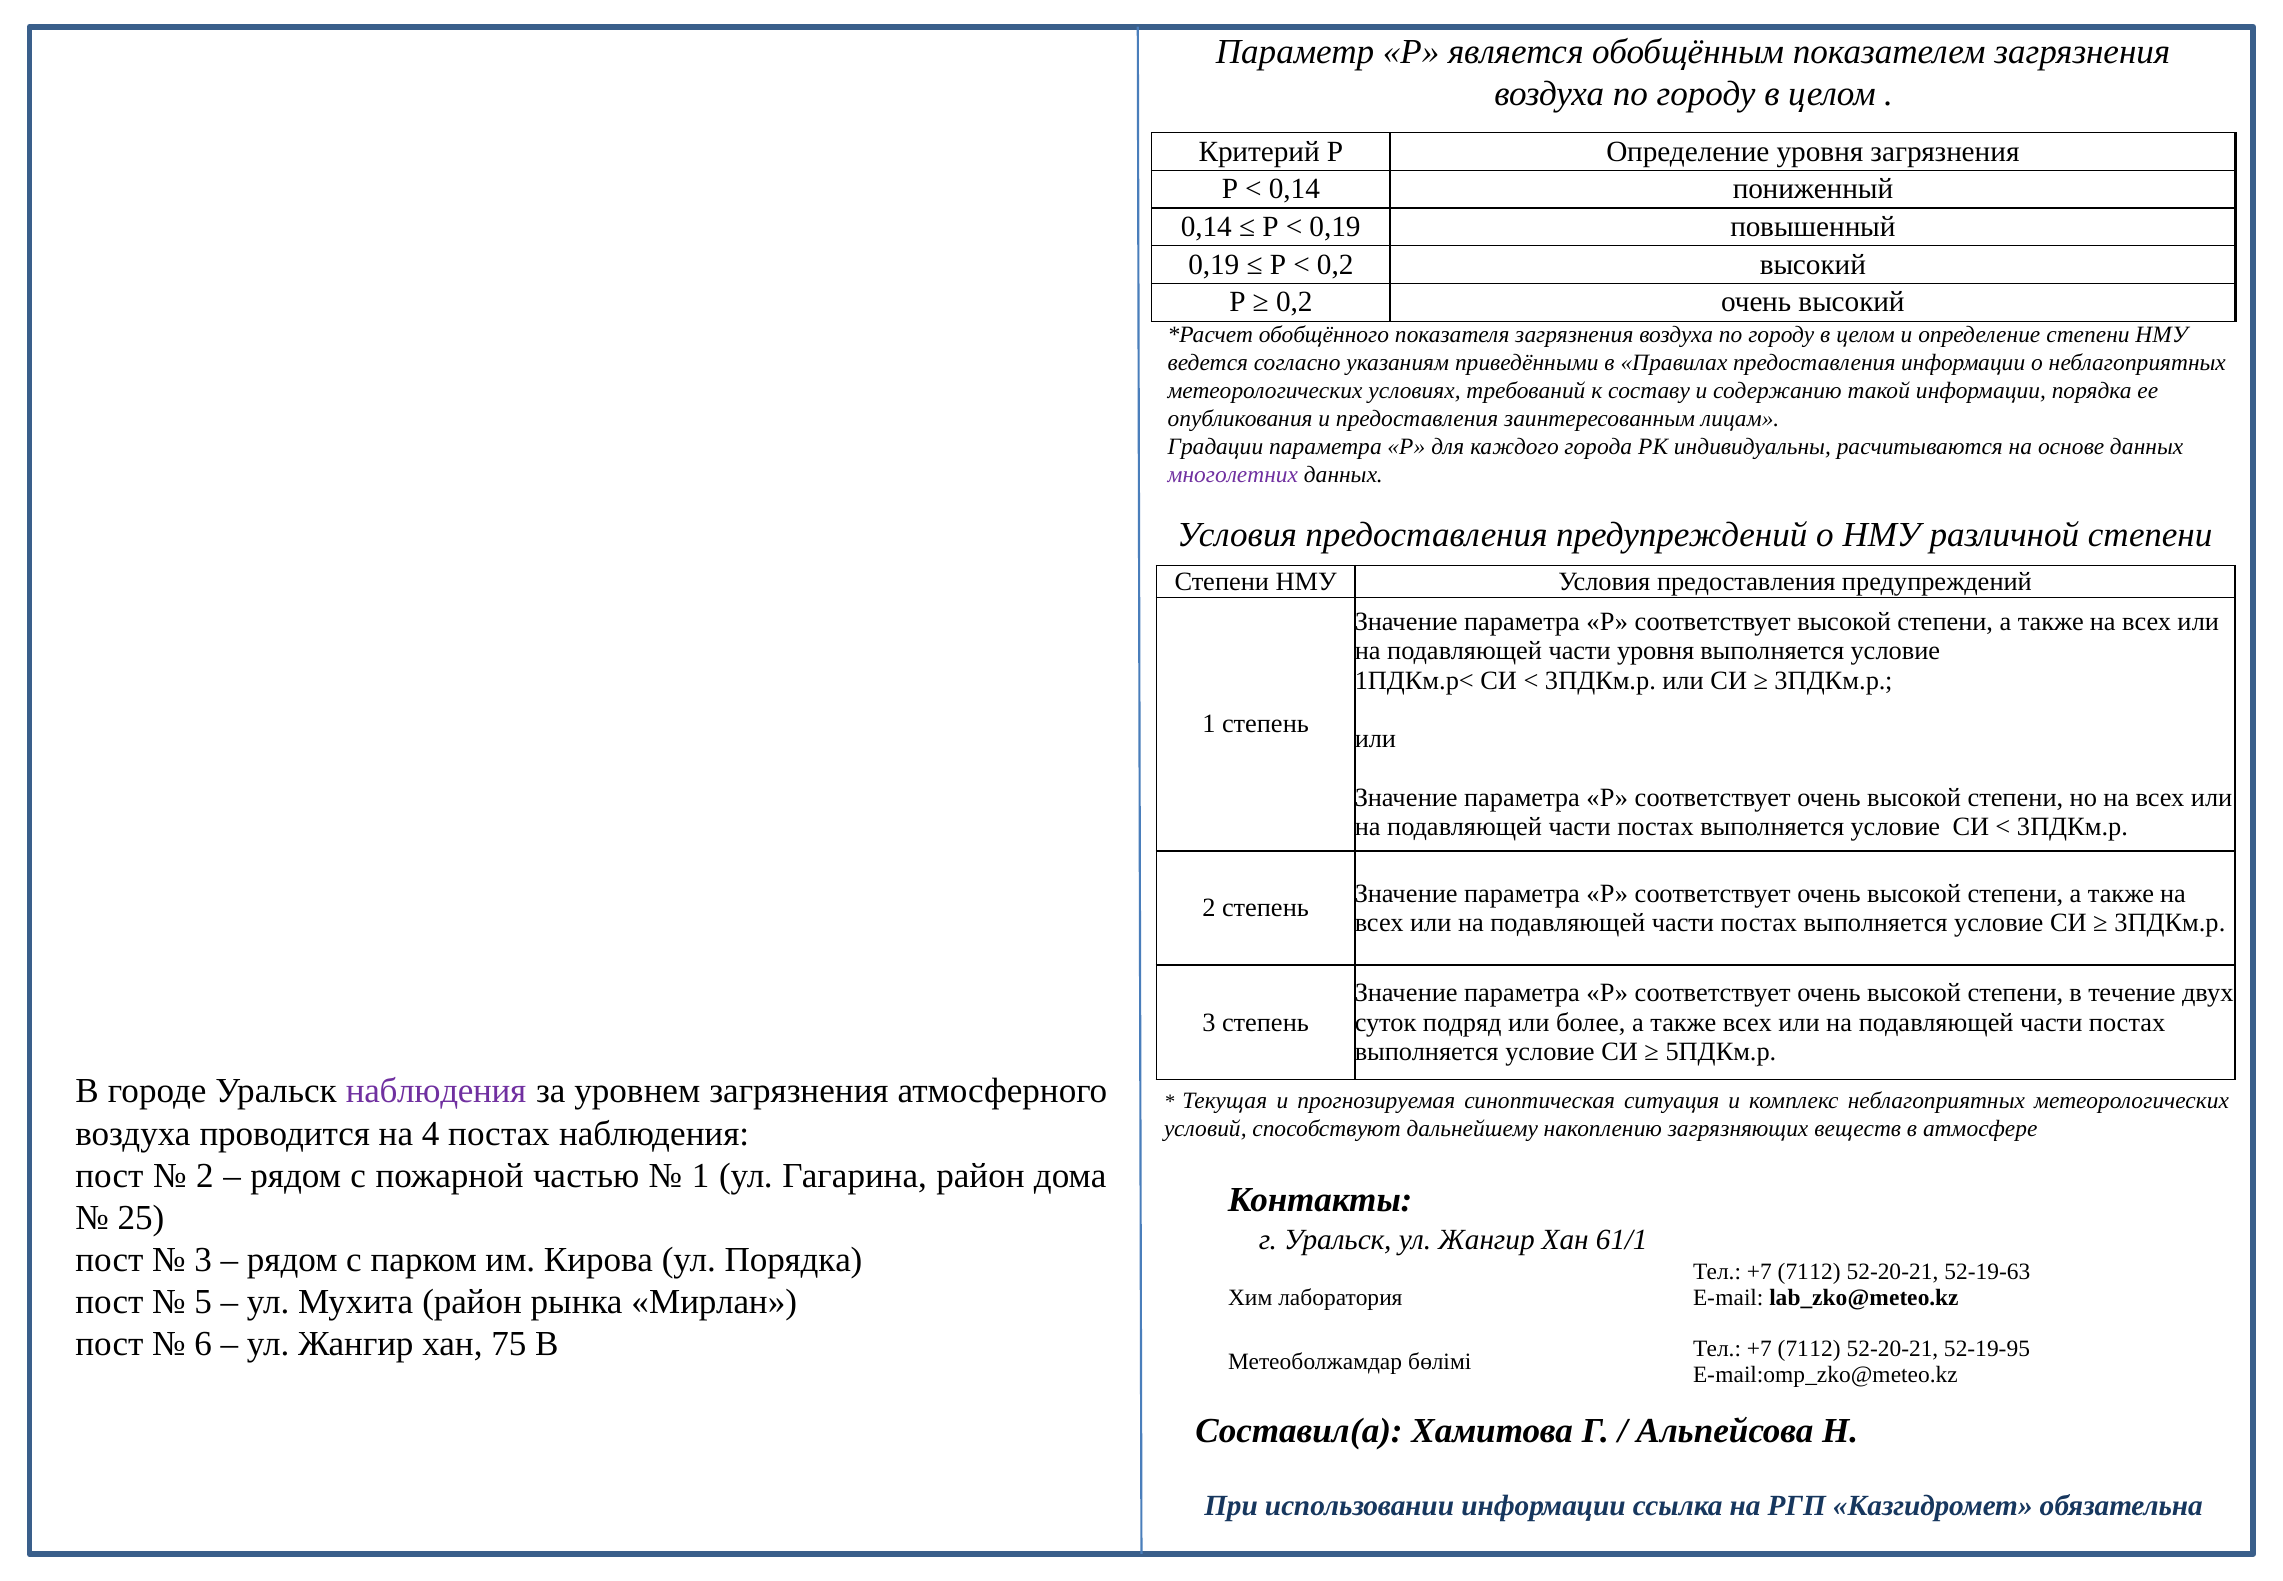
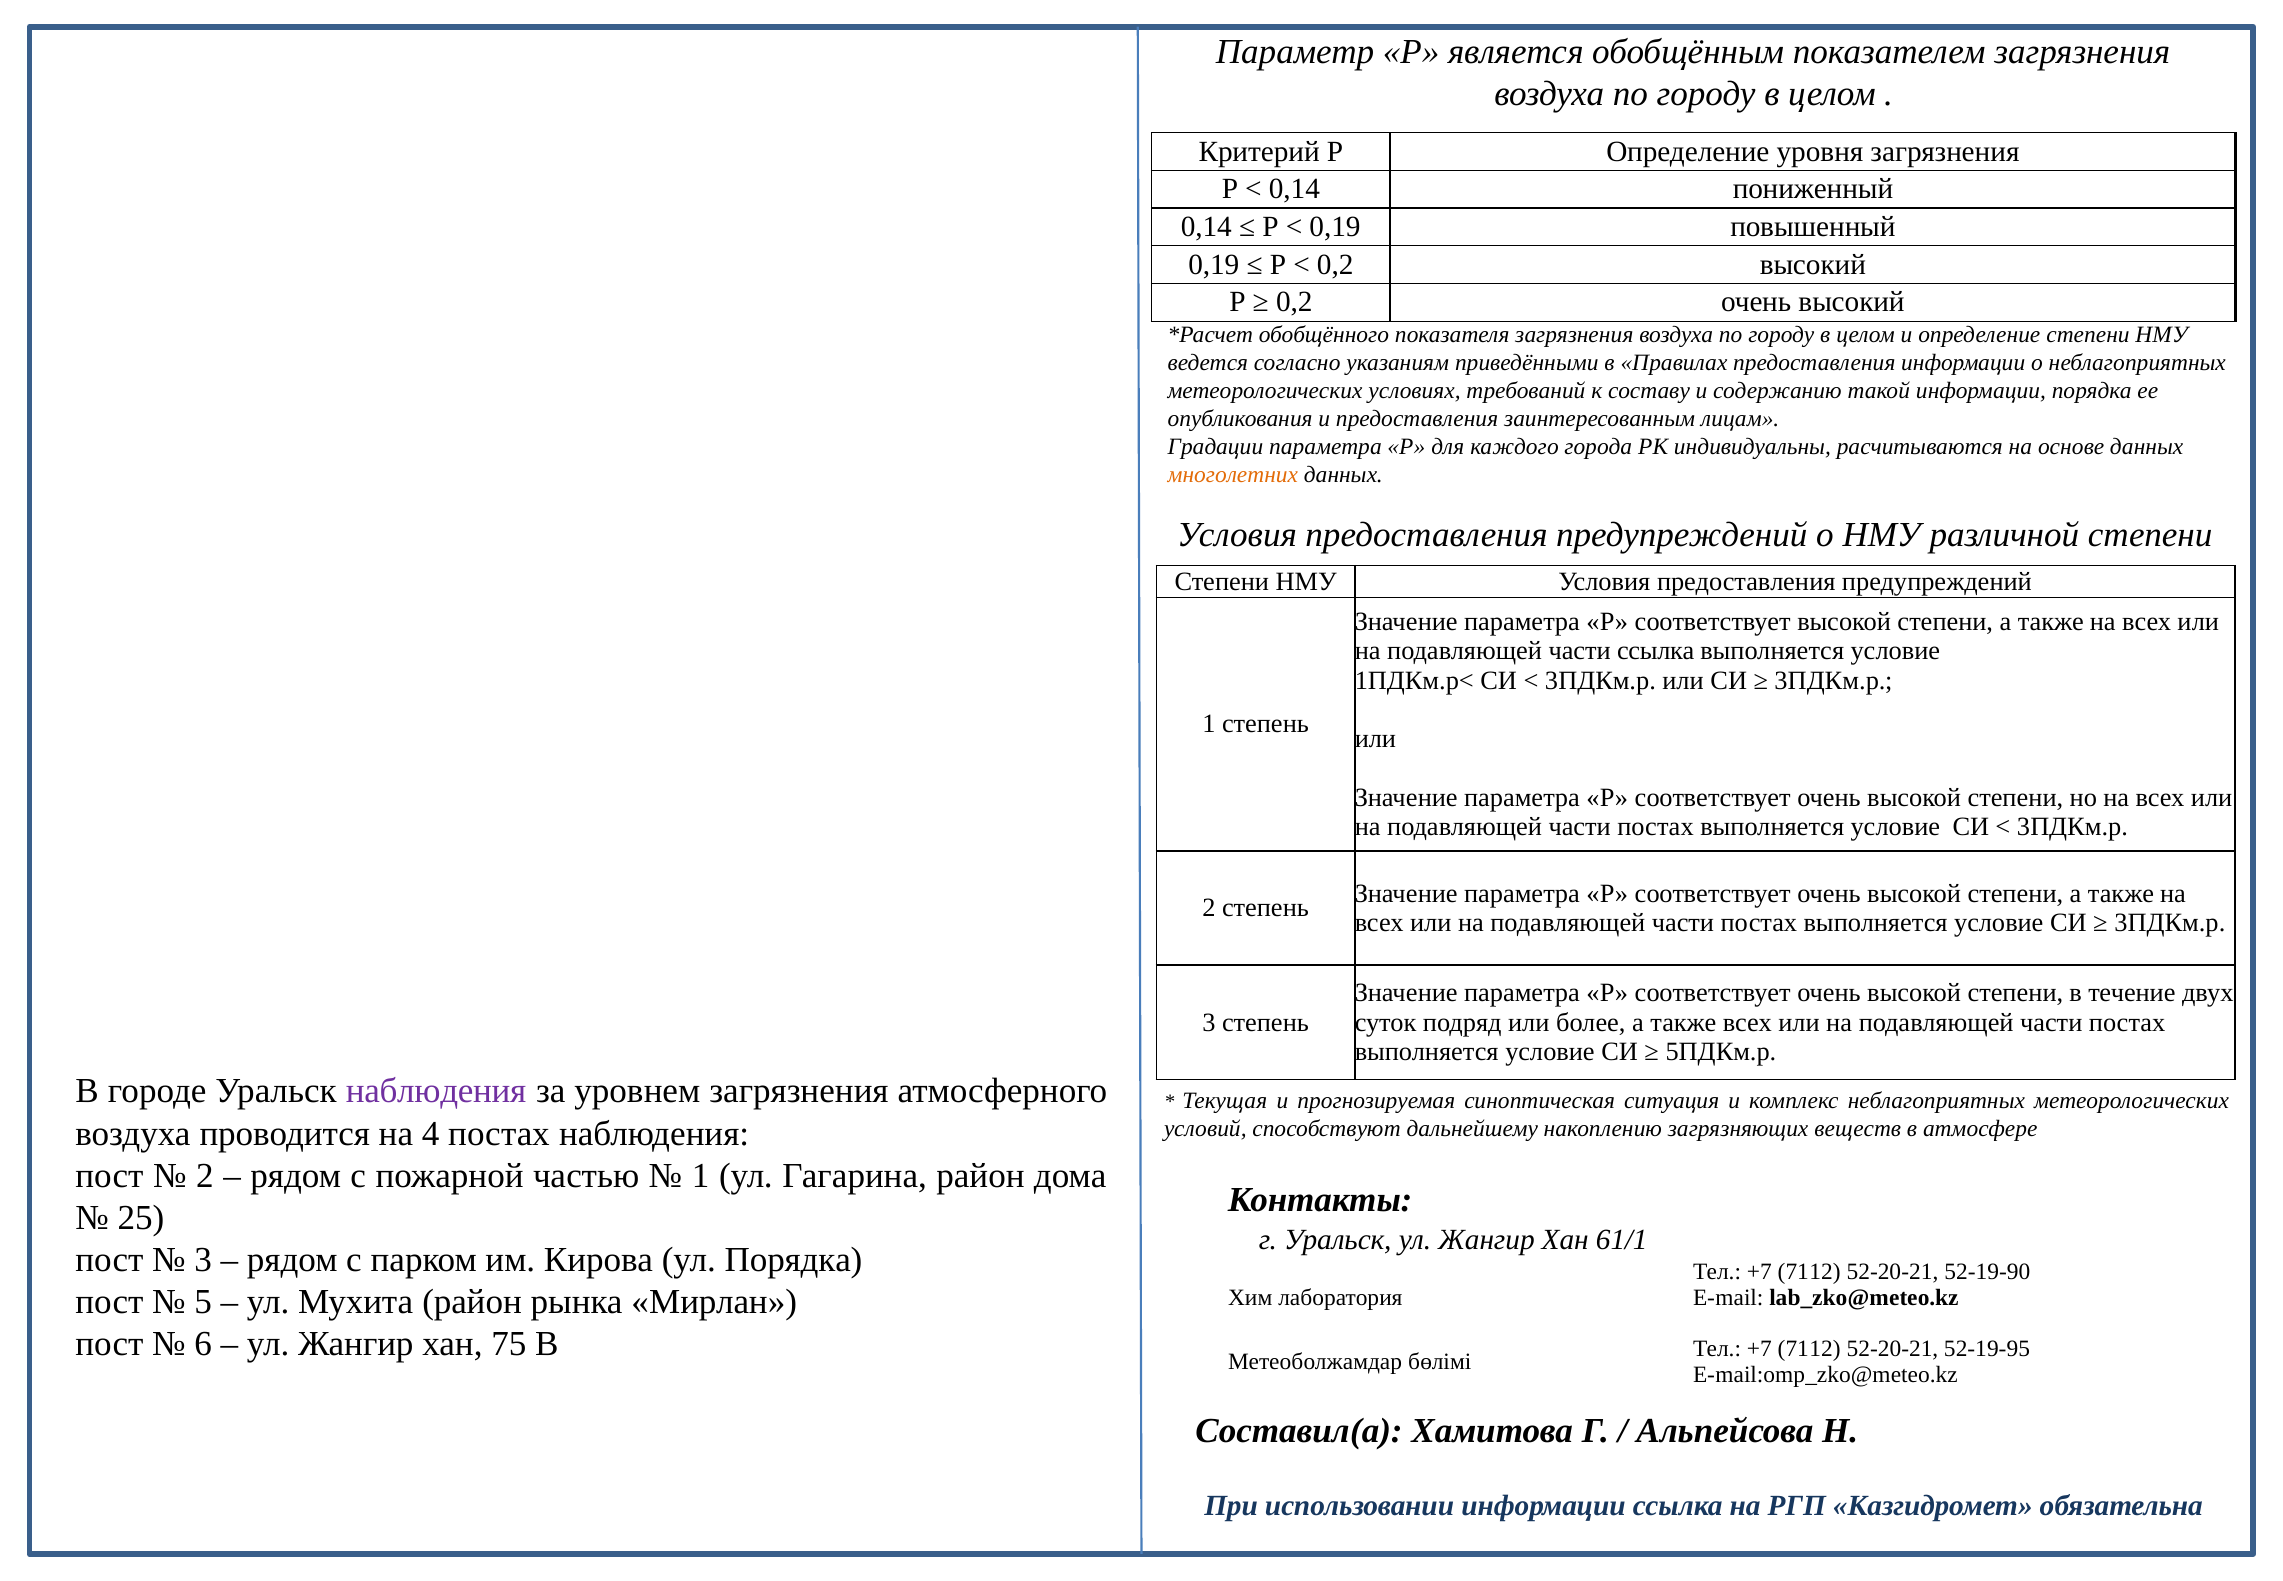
многолетних colour: purple -> orange (1233, 475)
части уровня: уровня -> ссылка (1656, 651)
52-19-63: 52-19-63 -> 52-19-90 (1987, 1271)
